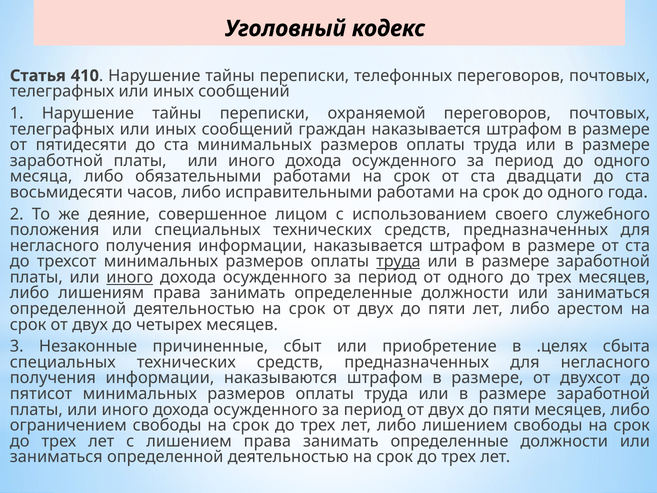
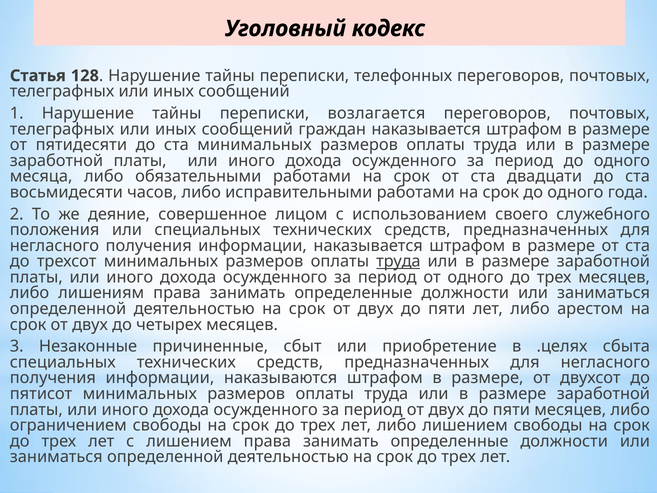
410: 410 -> 128 (85, 76)
охраняемой: охраняемой -> возлагается (376, 113)
иного underline: present -> none (130, 277)
